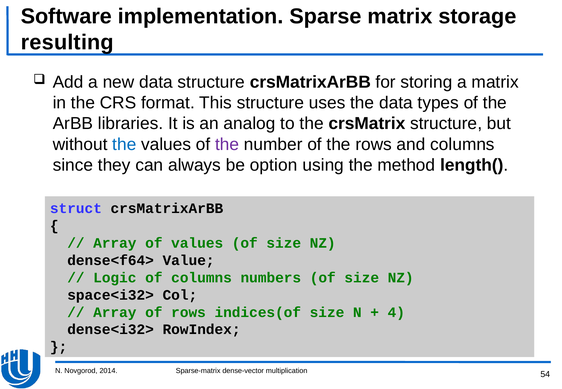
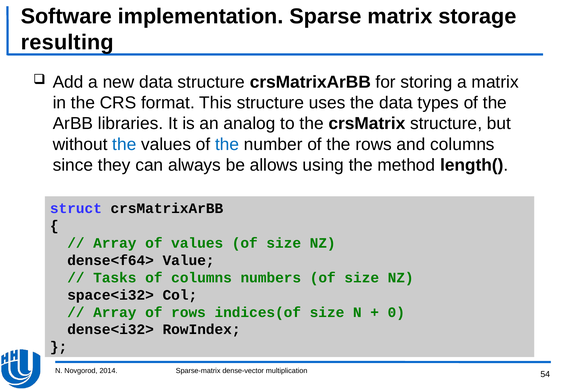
the colour: purple -> blue (227, 144)
option: option -> allows (274, 165)
Logic: Logic -> Tasks (115, 278)
4: 4 -> 0 (396, 312)
